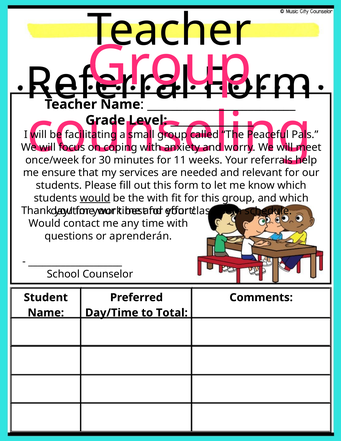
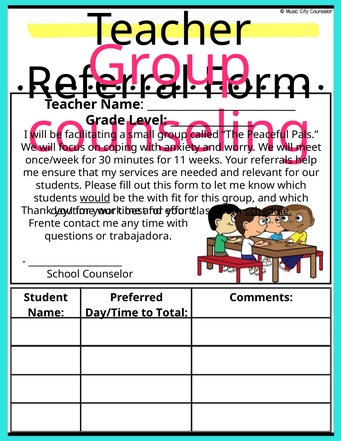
schedule underline: none -> present (268, 211)
Would: Would -> Frente (45, 224)
aprenderán: aprenderán -> trabajadora (141, 236)
